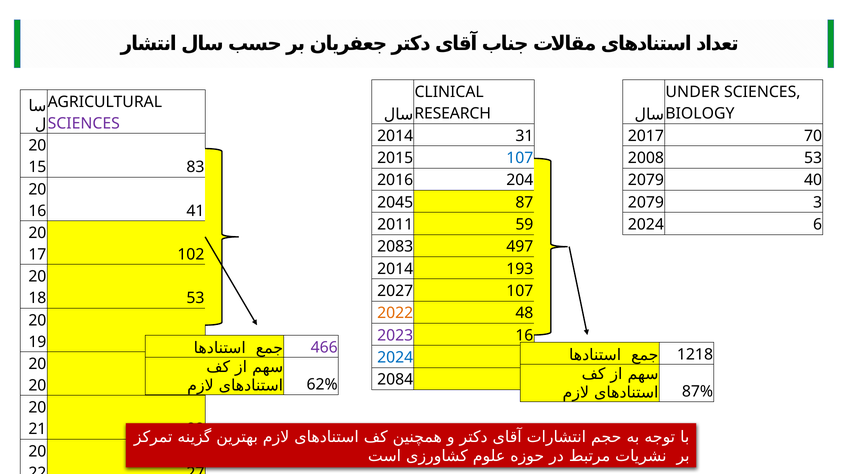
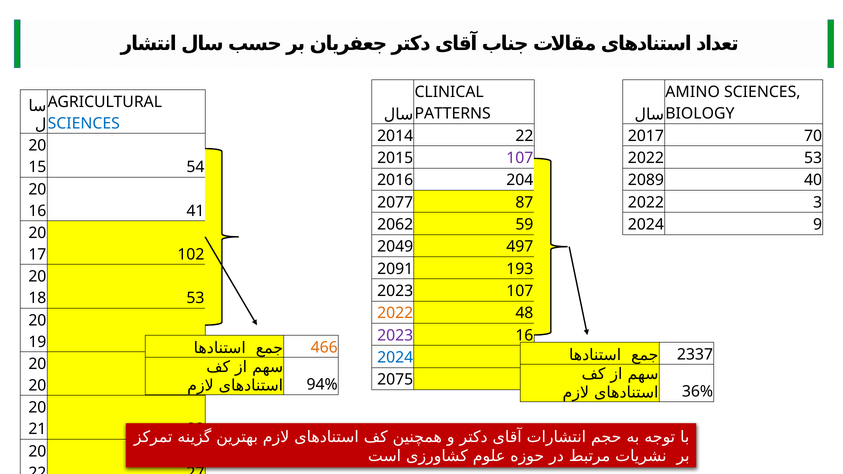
UNDER: UNDER -> AMINO (693, 92)
RESEARCH: RESEARCH -> PATTERNS (453, 114)
SCIENCES colour: purple -> blue (84, 124)
2014 31: 31 -> 22 (524, 136)
107 colour: blue -> purple (520, 158)
2008: 2008 -> 2022 (646, 158)
83: 83 -> 54 (195, 167)
2079: 2079 -> 2089 (646, 180)
2045: 2045 -> 2077 (395, 203)
2079: 2079 -> 2022 (646, 203)
2011: 2011 -> 2062 (395, 225)
6: 6 -> 9 (818, 225)
2083: 2083 -> 2049 (395, 247)
2014: 2014 -> 2091 (395, 269)
2027: 2027 -> 2023 (395, 291)
466 colour: purple -> orange (324, 347)
1218: 1218 -> 2337 (695, 354)
2084: 2084 -> 2075 (395, 380)
62%: 62% -> 94% (322, 385)
87%: 87% -> 36% (697, 392)
